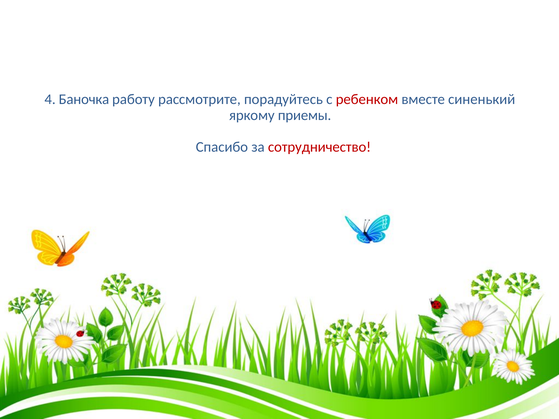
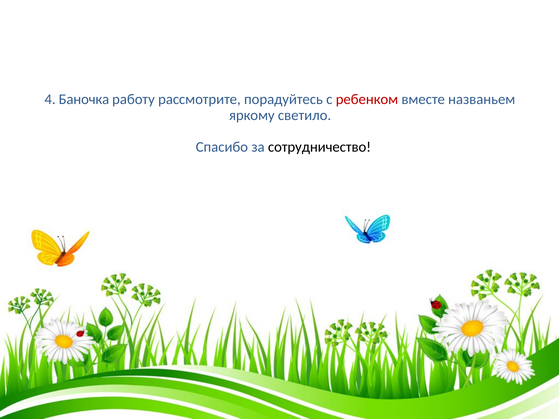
синенький: синенький -> названьем (482, 99)
приемы: приемы -> светило (305, 115)
сотрудничество colour: red -> black (320, 147)
